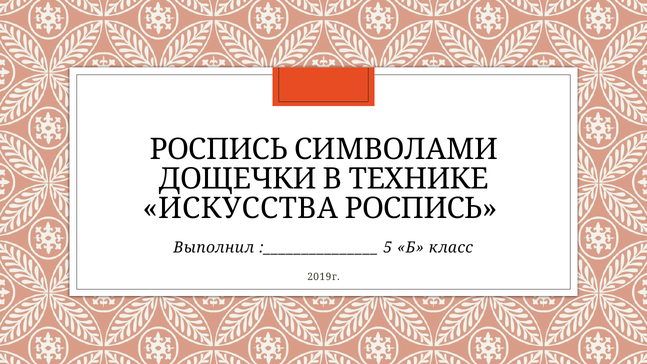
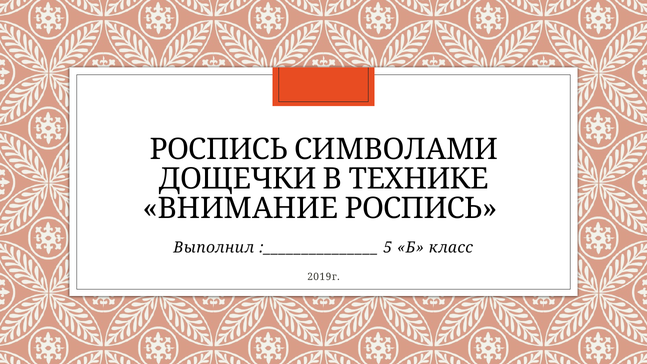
ИСКУССТВА: ИСКУССТВА -> ВНИМАНИЕ (241, 208)
